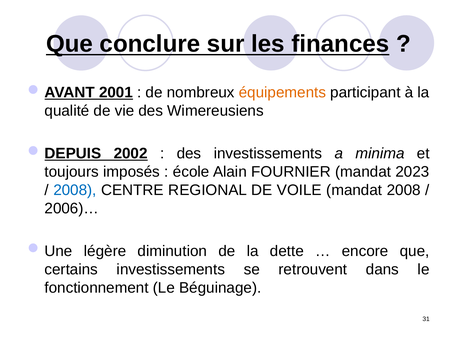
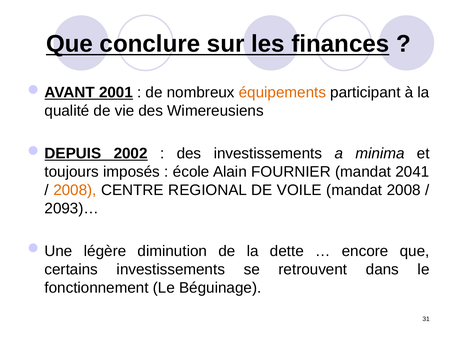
2023: 2023 -> 2041 (412, 172)
2008 colour: blue -> orange (75, 190)
2006)…: 2006)… -> 2093)… (72, 208)
